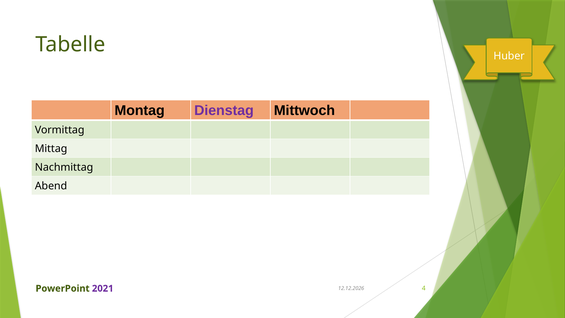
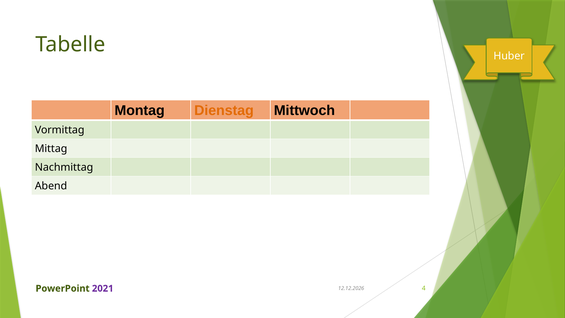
Dienstag colour: purple -> orange (224, 110)
